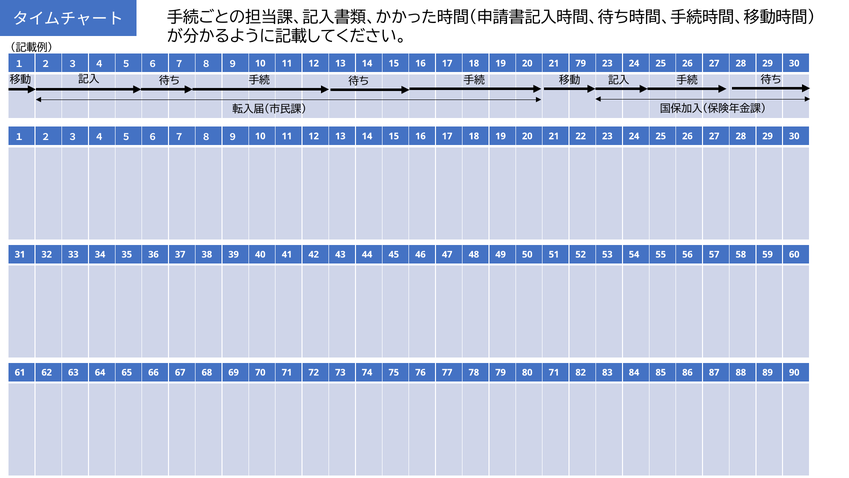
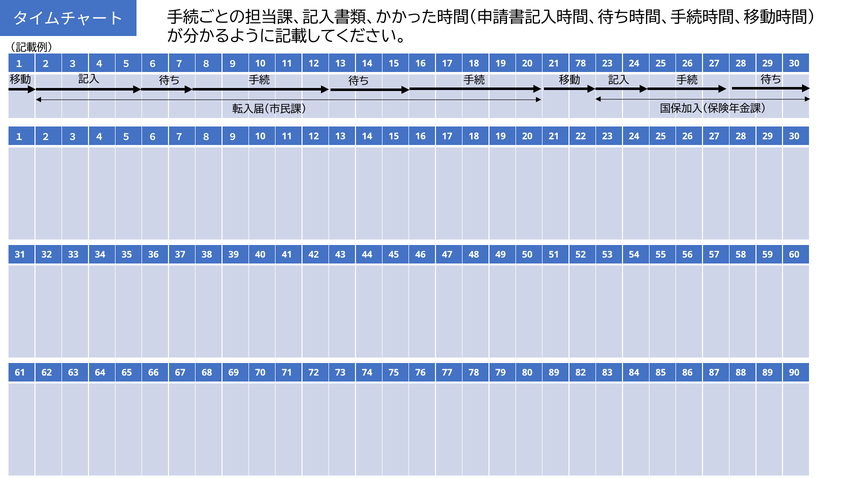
21 79: 79 -> 78 (581, 63)
80 71: 71 -> 89 (554, 372)
